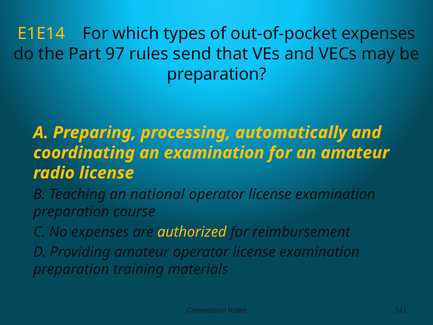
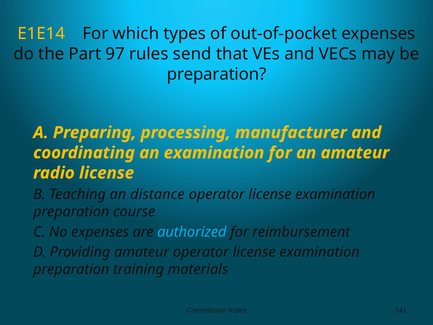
automatically: automatically -> manufacturer (291, 132)
national: national -> distance (157, 194)
authorized colour: yellow -> light blue (192, 232)
